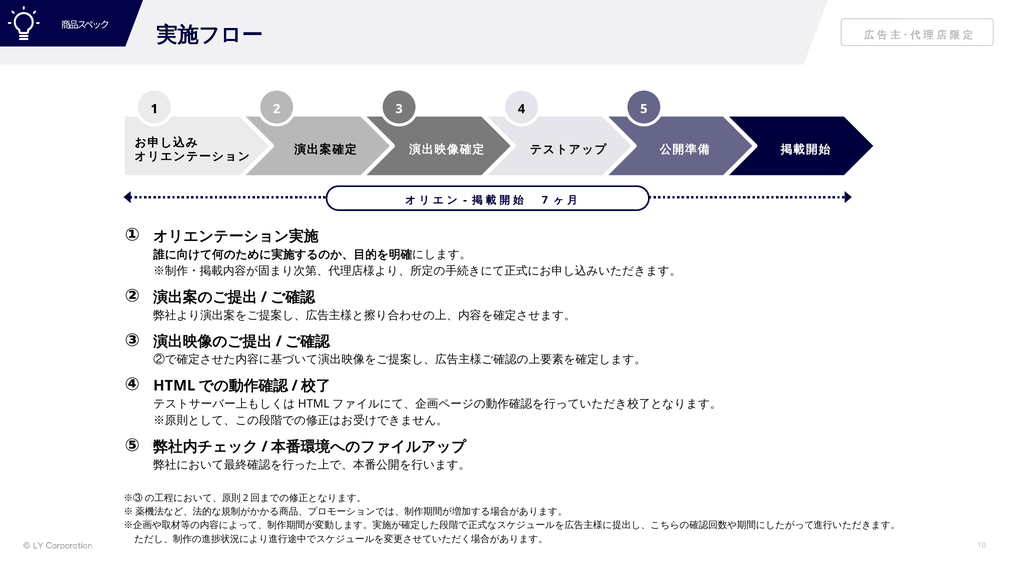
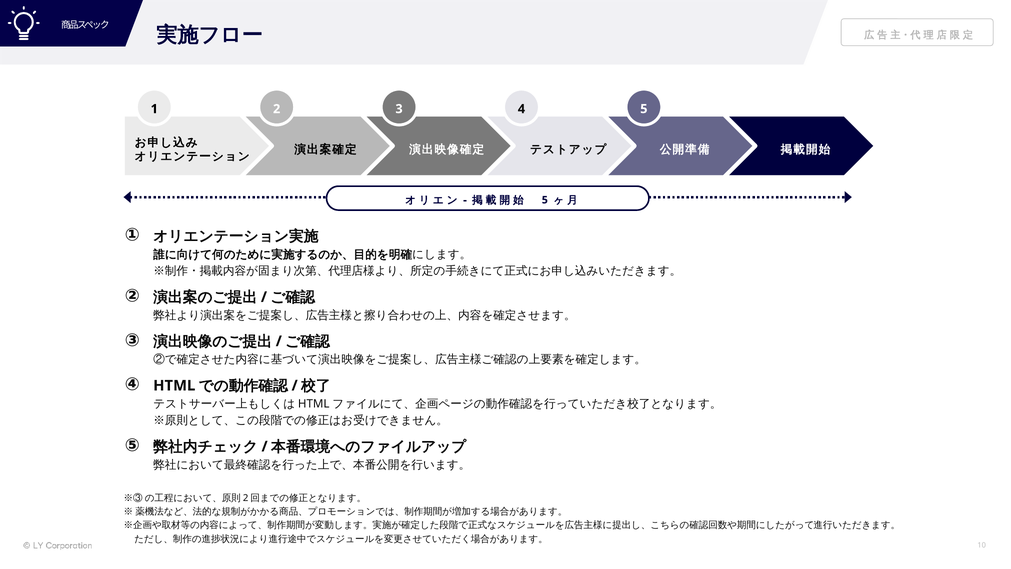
7: 7 -> 5 (545, 200)
